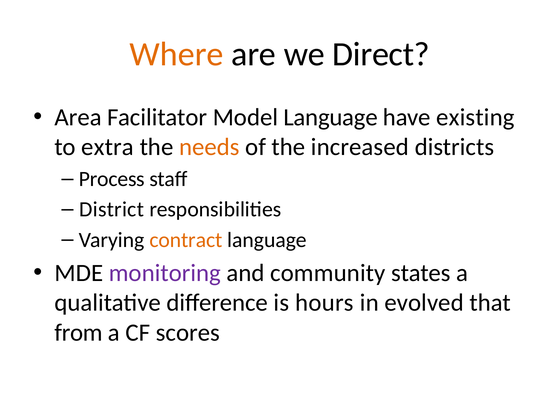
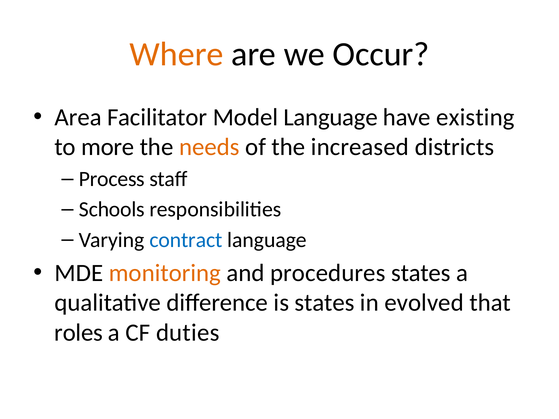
Direct: Direct -> Occur (381, 54)
extra: extra -> more (108, 147)
District: District -> Schools (112, 210)
contract colour: orange -> blue (186, 240)
monitoring colour: purple -> orange (165, 273)
community: community -> procedures (328, 273)
is hours: hours -> states (325, 303)
from: from -> roles (79, 333)
scores: scores -> duties (188, 333)
